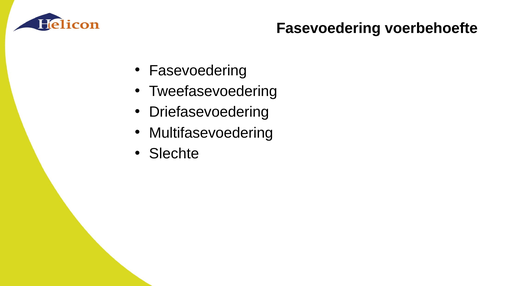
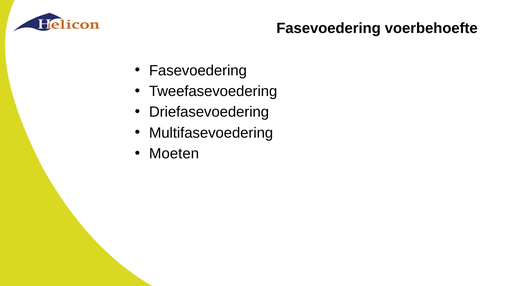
Slechte: Slechte -> Moeten (174, 153)
